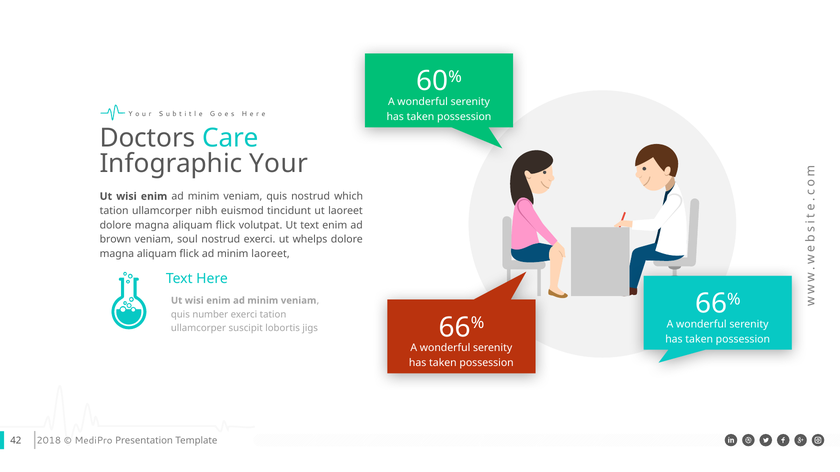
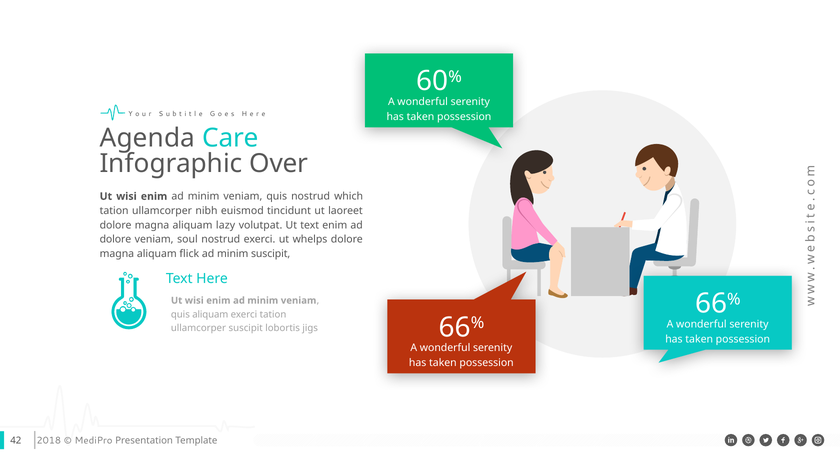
Doctors: Doctors -> Agenda (147, 138)
Your: Your -> Over (279, 164)
flick: flick -> lazy (226, 225)
brown: brown -> dolore (115, 240)
minim laoreet: laoreet -> suscipit (271, 254)
quis number: number -> aliquam (210, 315)
